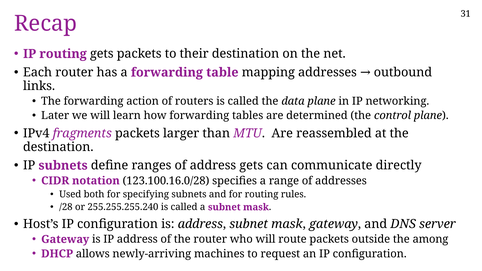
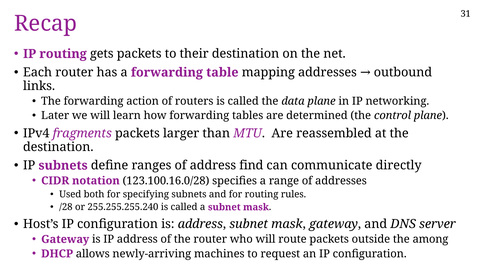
address gets: gets -> find (251, 166)
